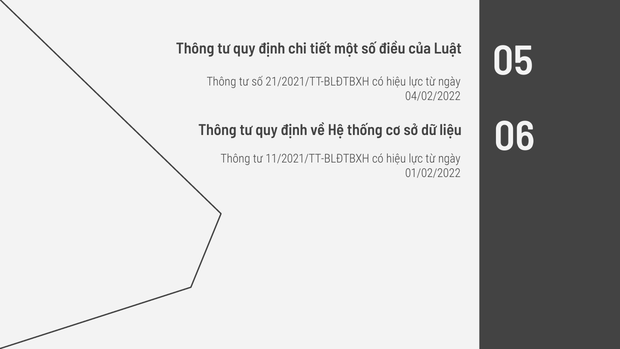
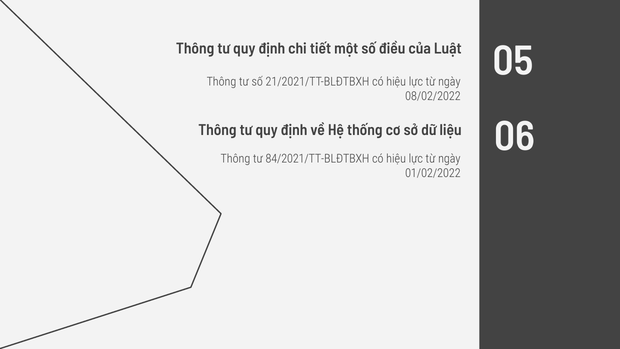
04/02/2022: 04/02/2022 -> 08/02/2022 (433, 96)
11/2021/TT-BLĐTBXH: 11/2021/TT-BLĐTBXH -> 84/2021/TT-BLĐTBXH (317, 159)
